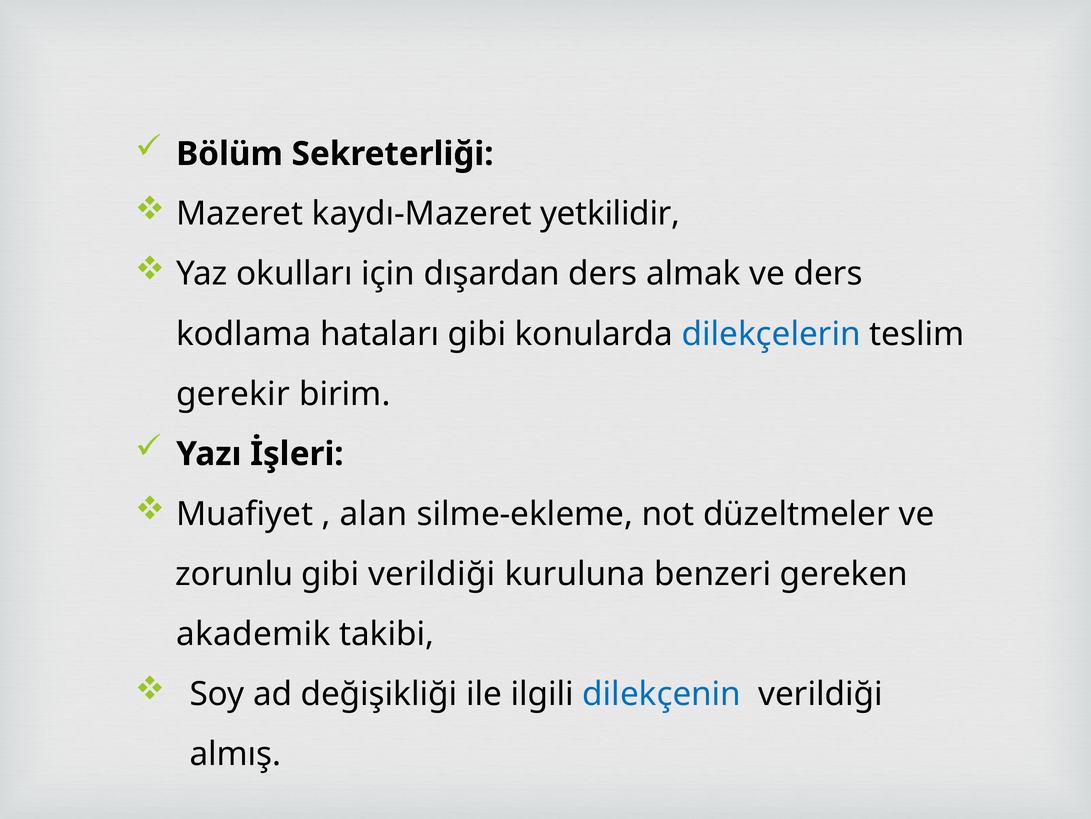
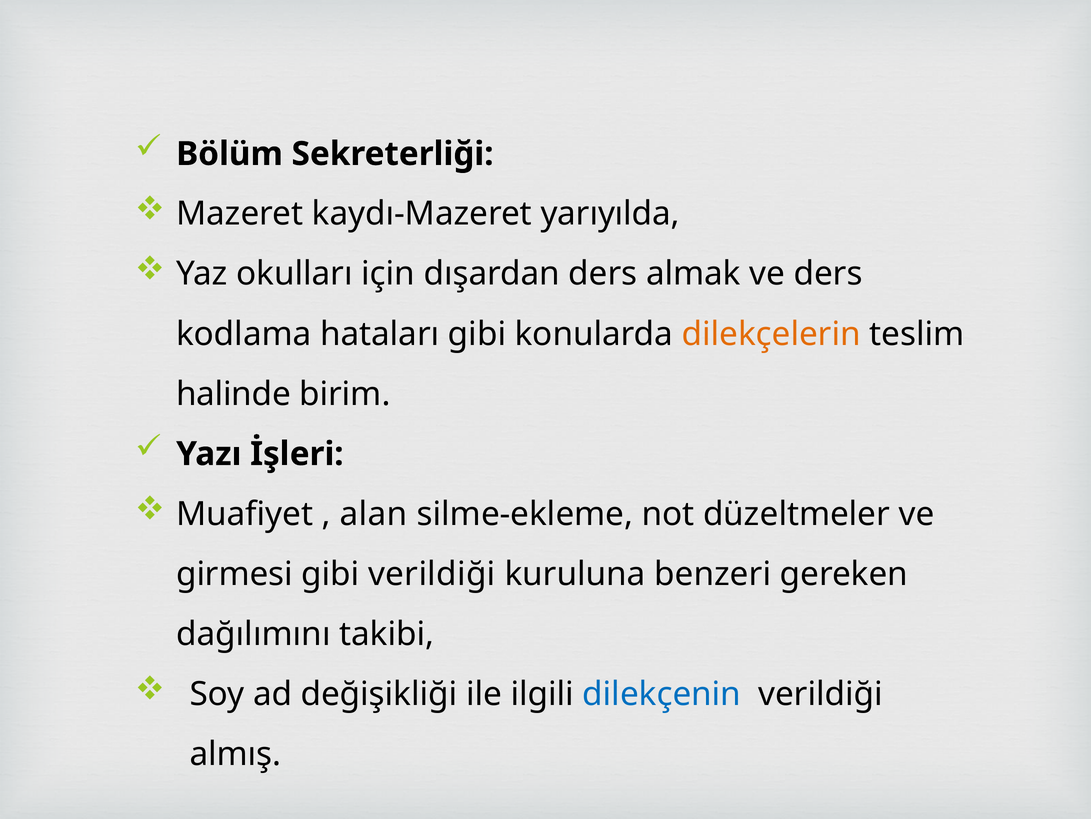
yetkilidir: yetkilidir -> yarıyılda (610, 214)
dilekçelerin colour: blue -> orange (771, 334)
gerekir: gerekir -> halinde (233, 394)
zorunlu: zorunlu -> girmesi (234, 574)
akademik: akademik -> dağılımını (253, 634)
